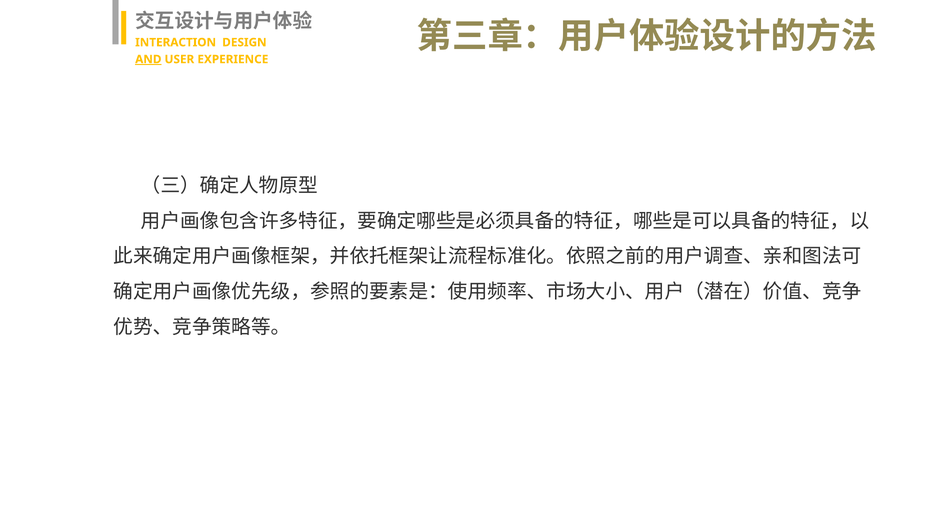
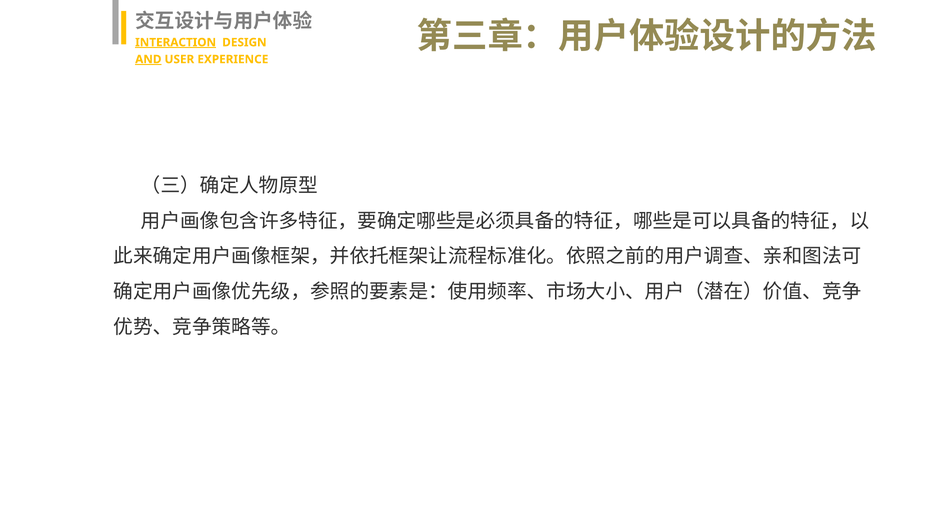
INTERACTION underline: none -> present (176, 42)
